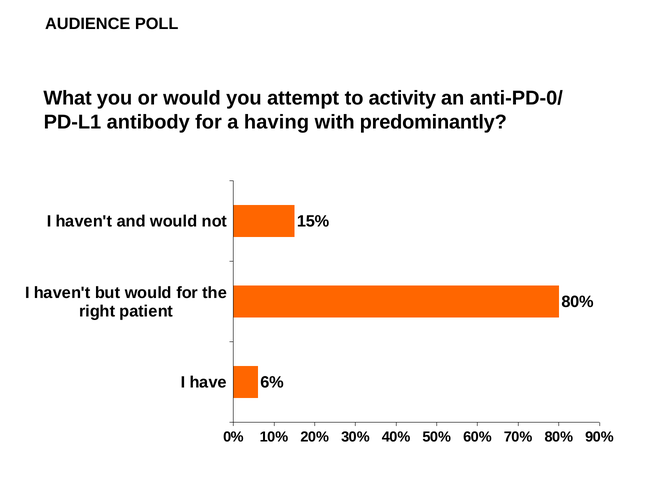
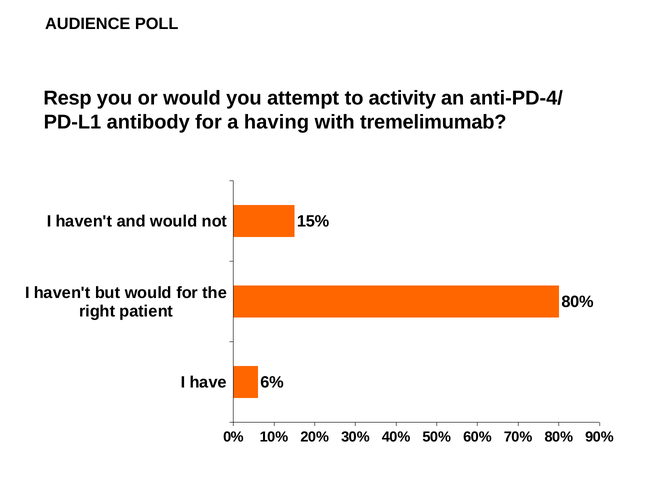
What: What -> Resp (68, 98)
anti-PD-0/: anti-PD-0/ -> anti-PD-4/ (516, 98)
predominantly: predominantly -> tremelimumab (433, 122)
